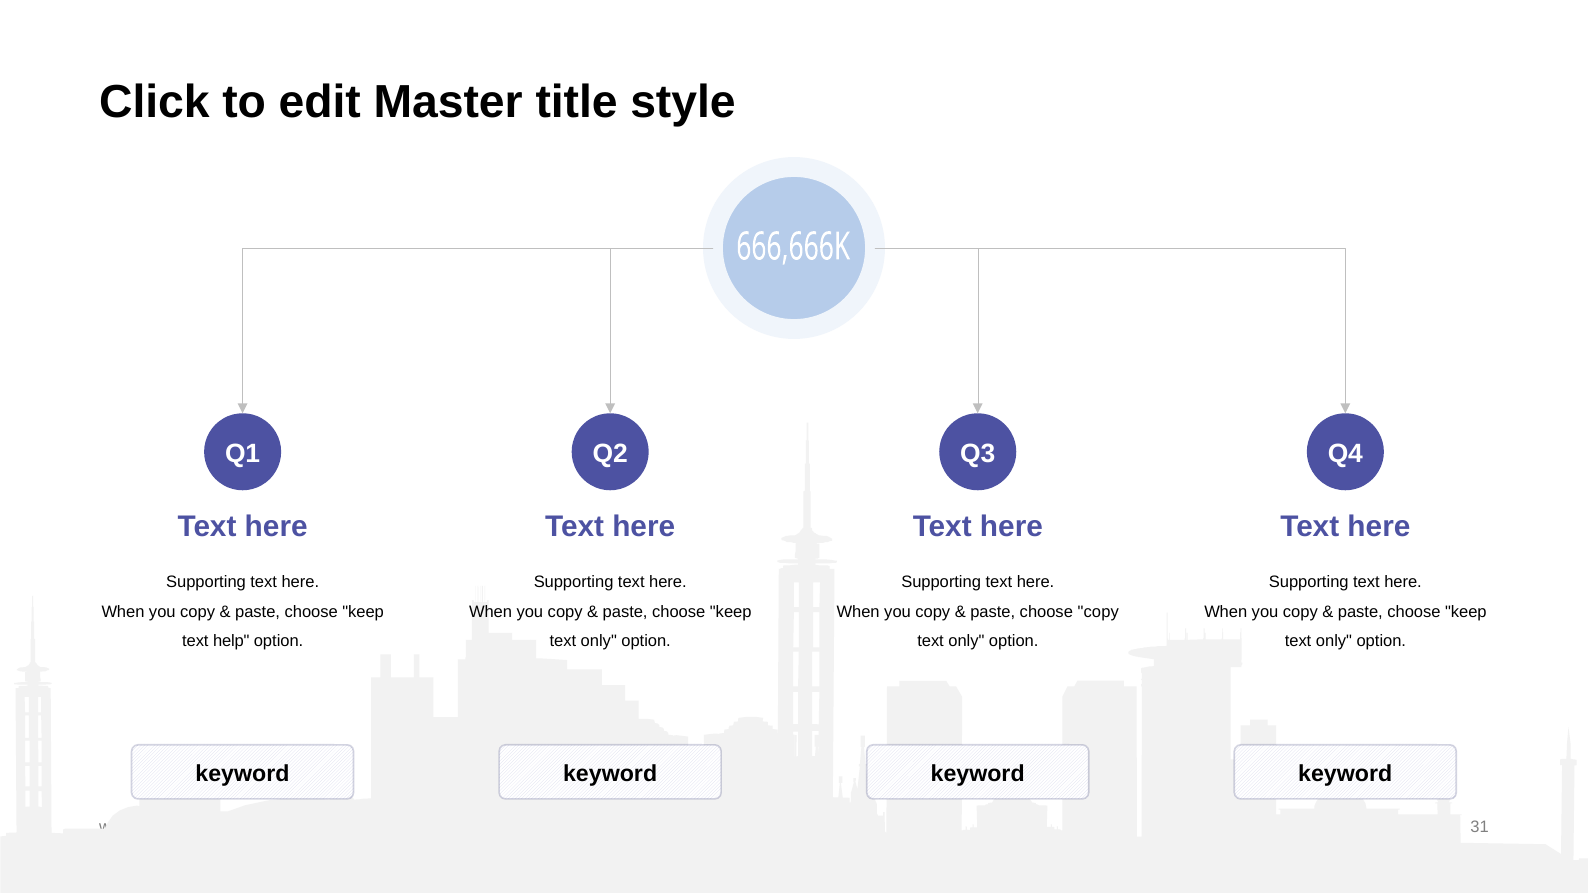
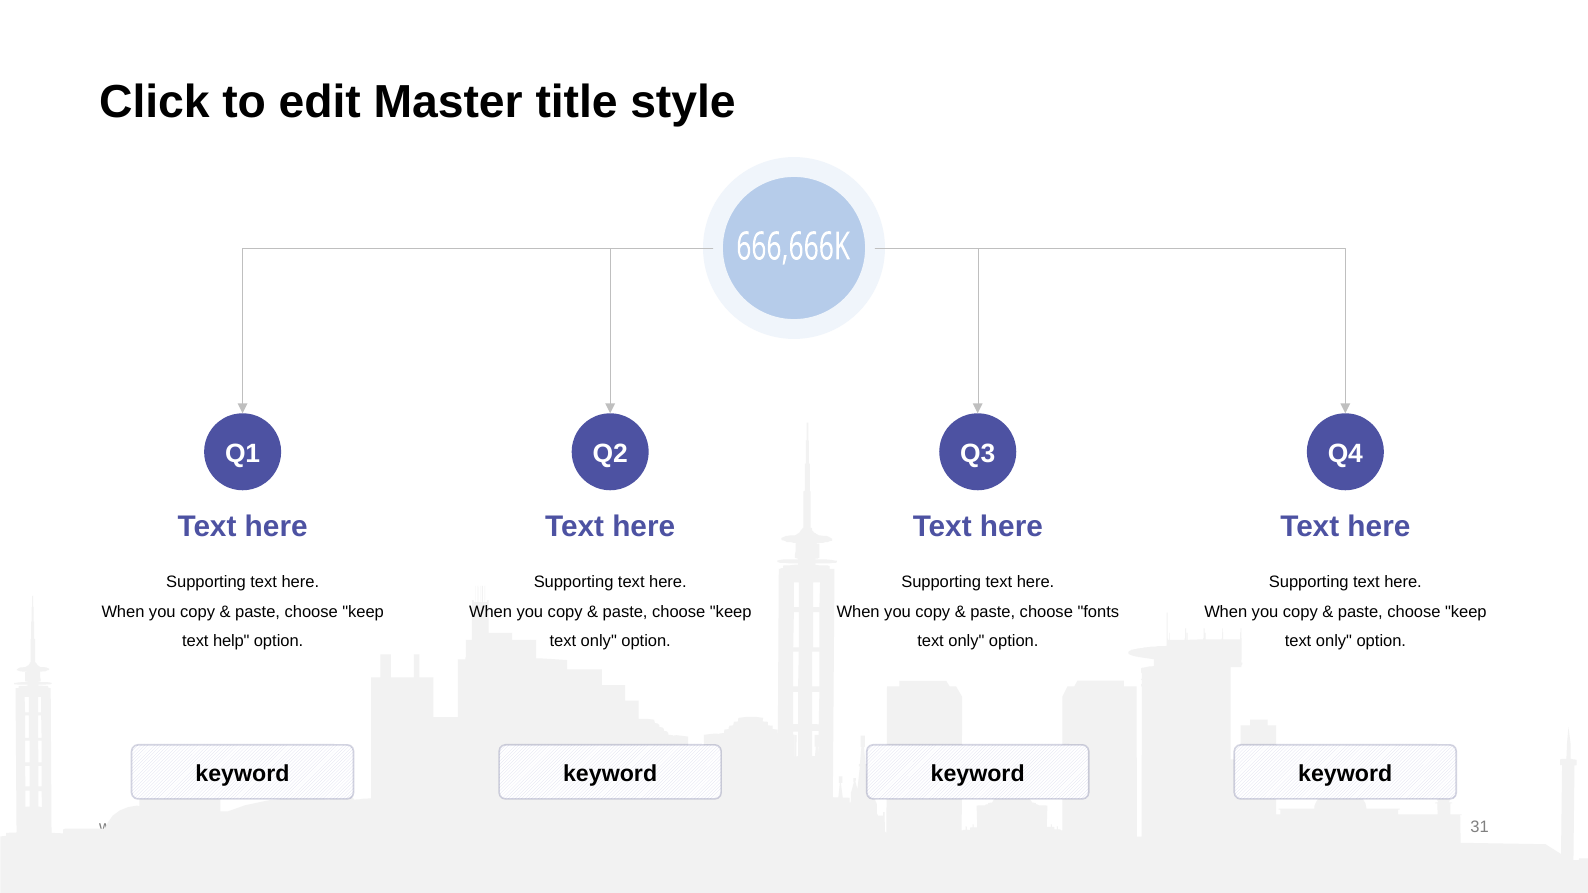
choose copy: copy -> fonts (1098, 612)
